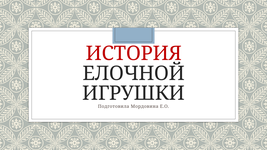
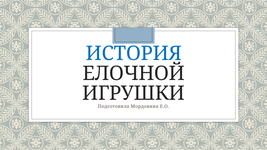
ИСТОРИЯ colour: red -> blue (134, 54)
